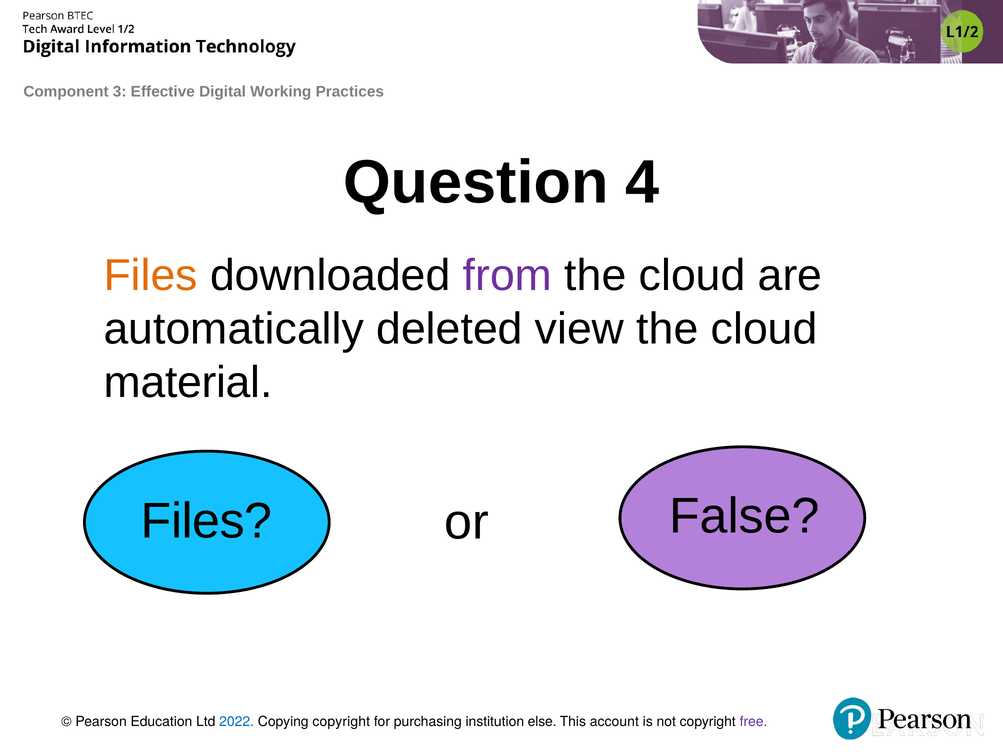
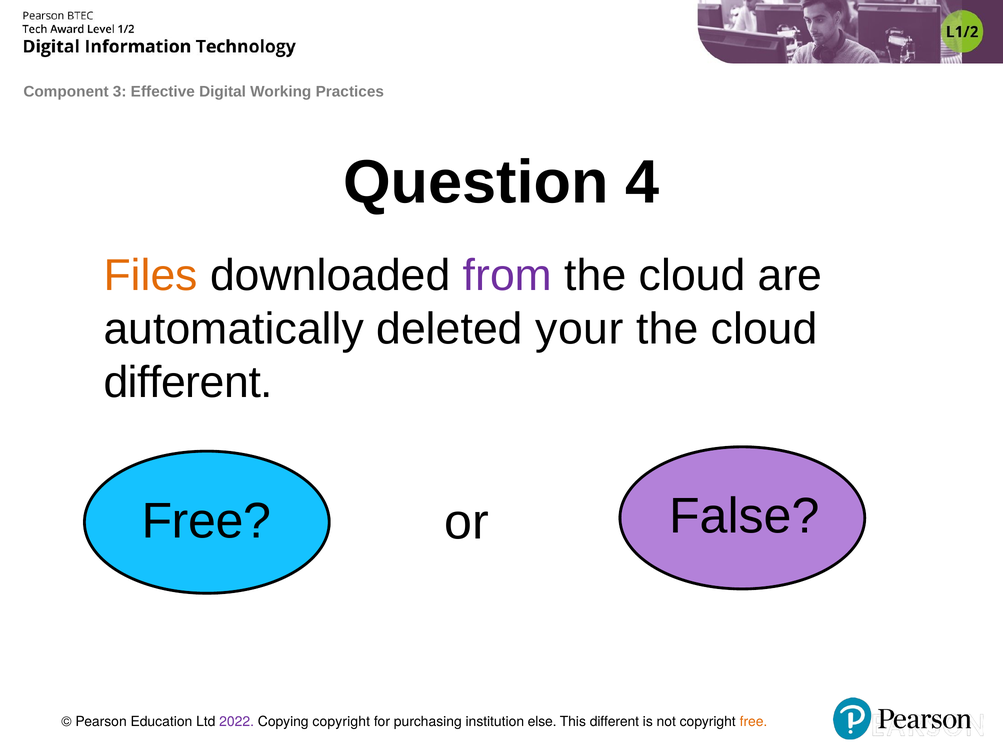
view: view -> your (579, 329)
material: material -> different (188, 383)
Files: Files -> Free (206, 521)
2022 colour: blue -> purple (237, 722)
This account: account -> different (614, 722)
free colour: purple -> orange (754, 722)
